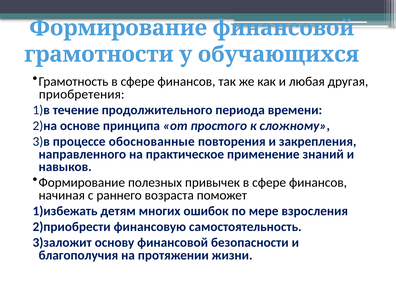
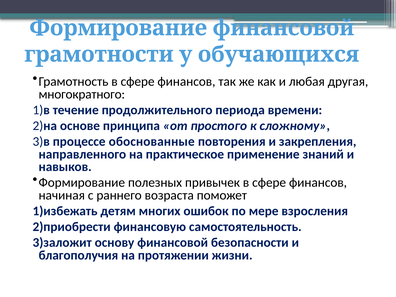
приобретения: приобретения -> многократного (82, 94)
